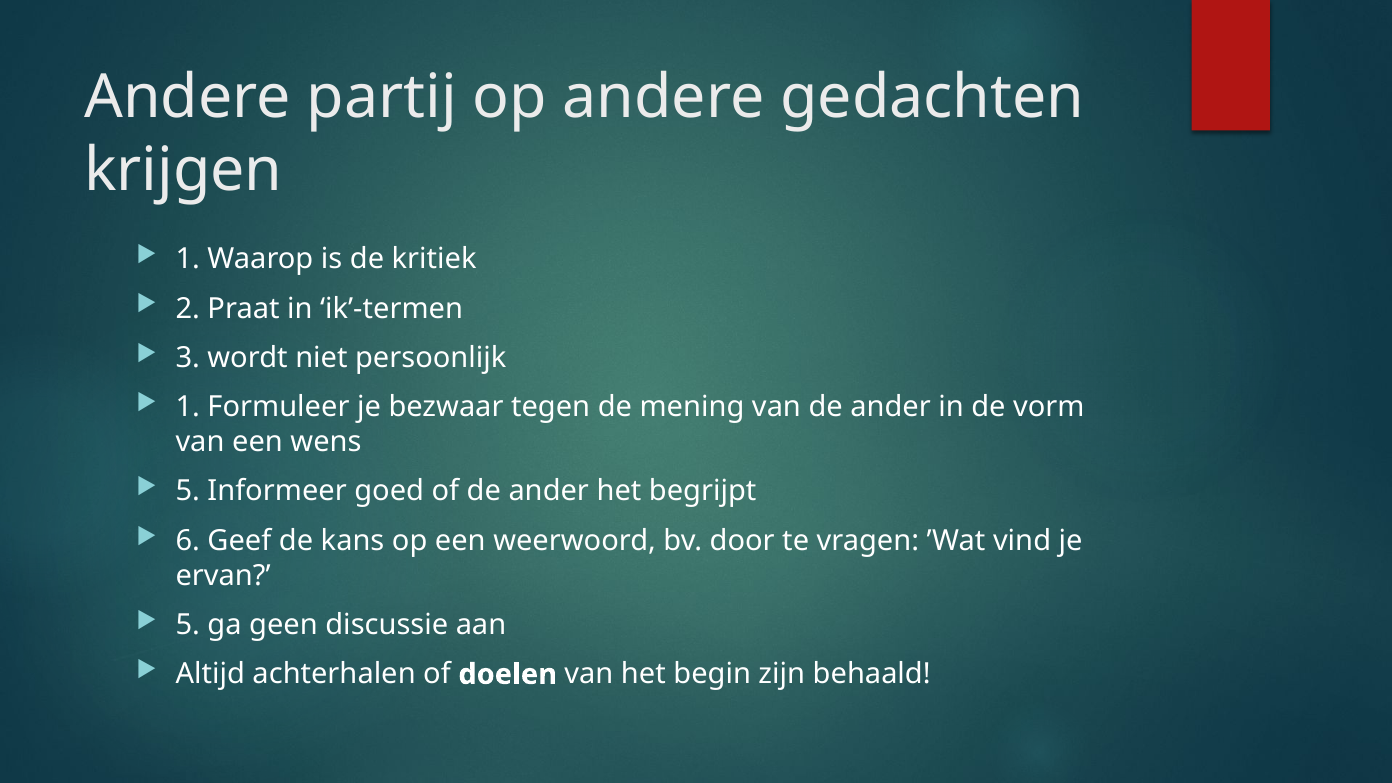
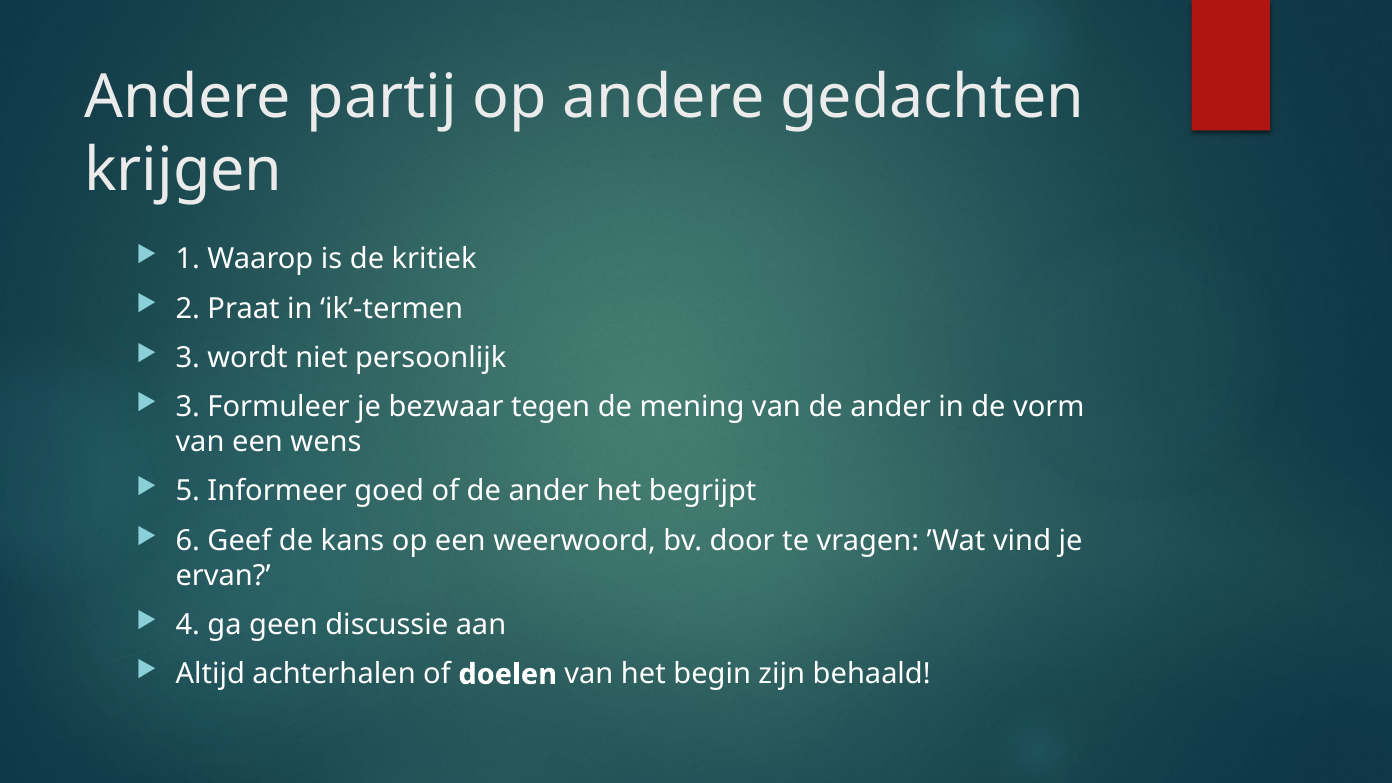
1: 1 -> 3 (188, 407)
5: 5 -> 4 (188, 625)
